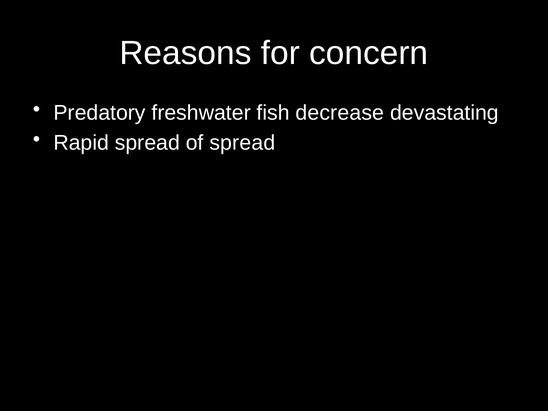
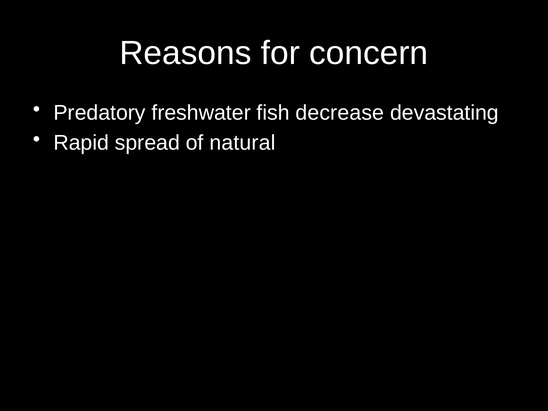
of spread: spread -> natural (242, 143)
